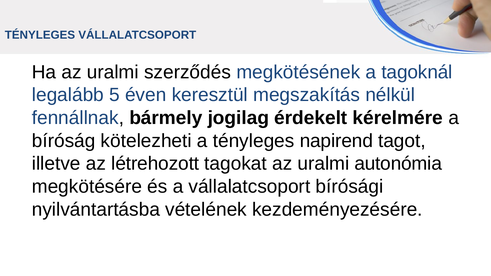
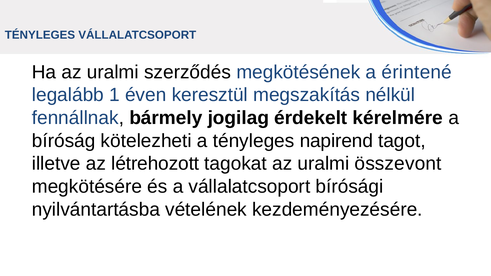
tagoknál: tagoknál -> érintené (417, 72)
5: 5 -> 1 (114, 95)
autonómia: autonómia -> összevont (398, 164)
